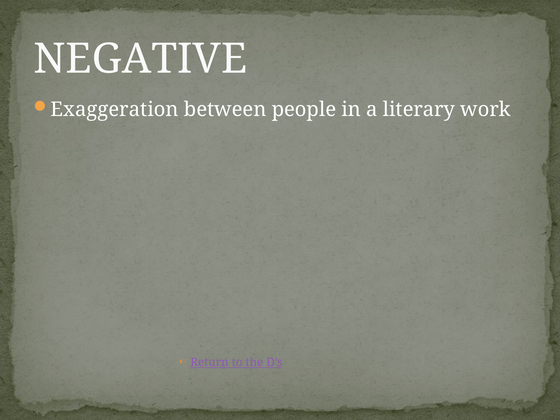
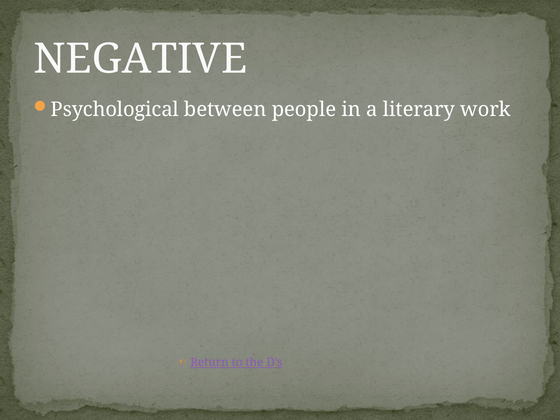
Exaggeration: Exaggeration -> Psychological (115, 110)
